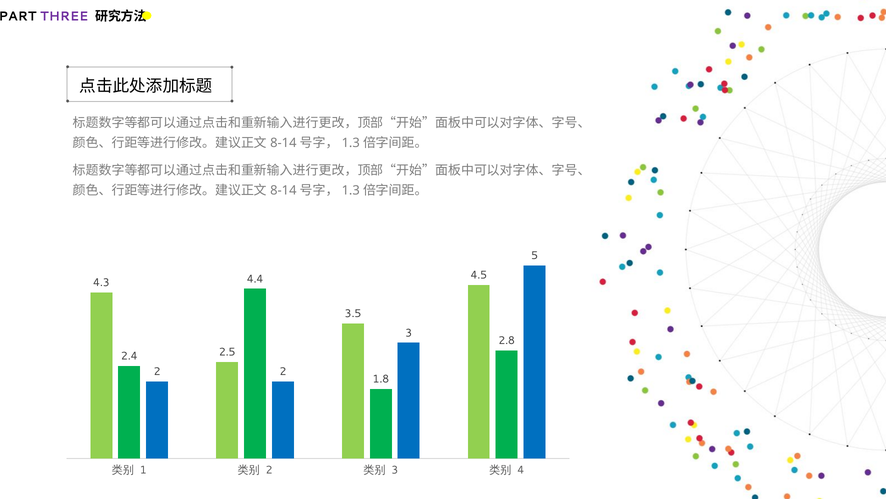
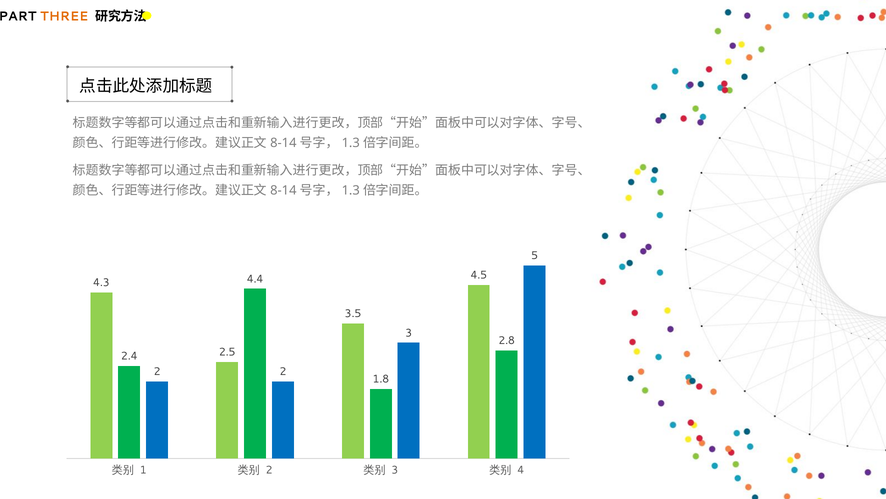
THREE colour: purple -> orange (64, 16)
